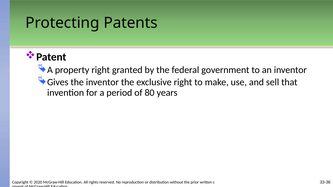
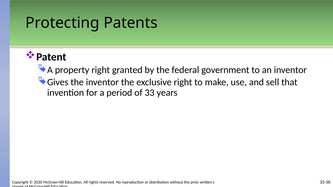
80: 80 -> 33 (150, 93)
